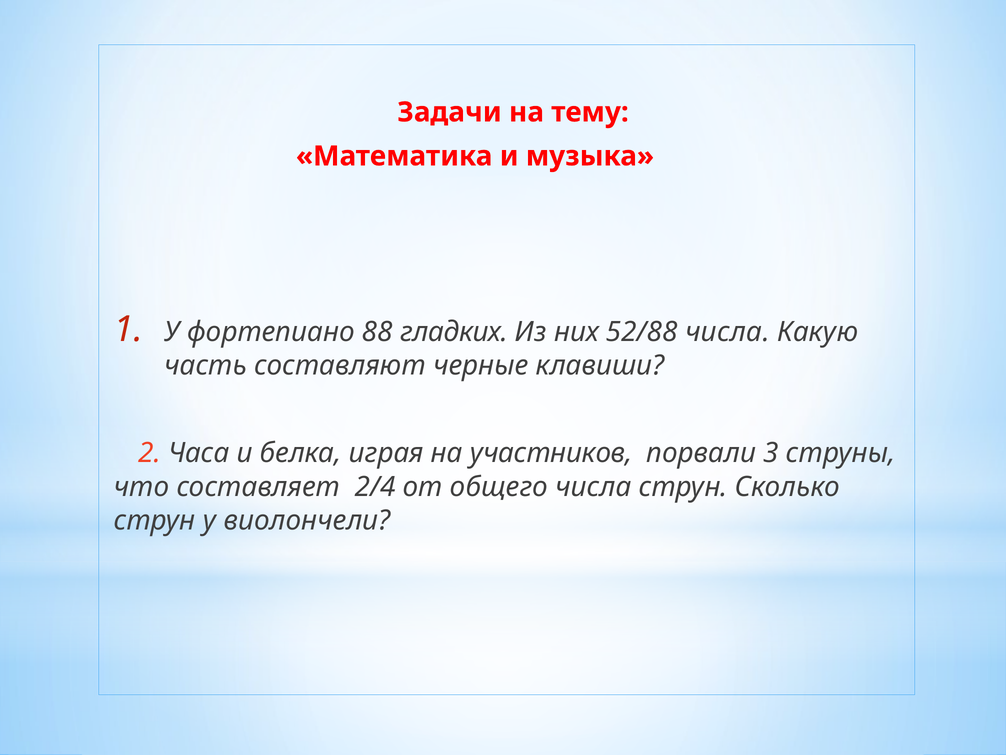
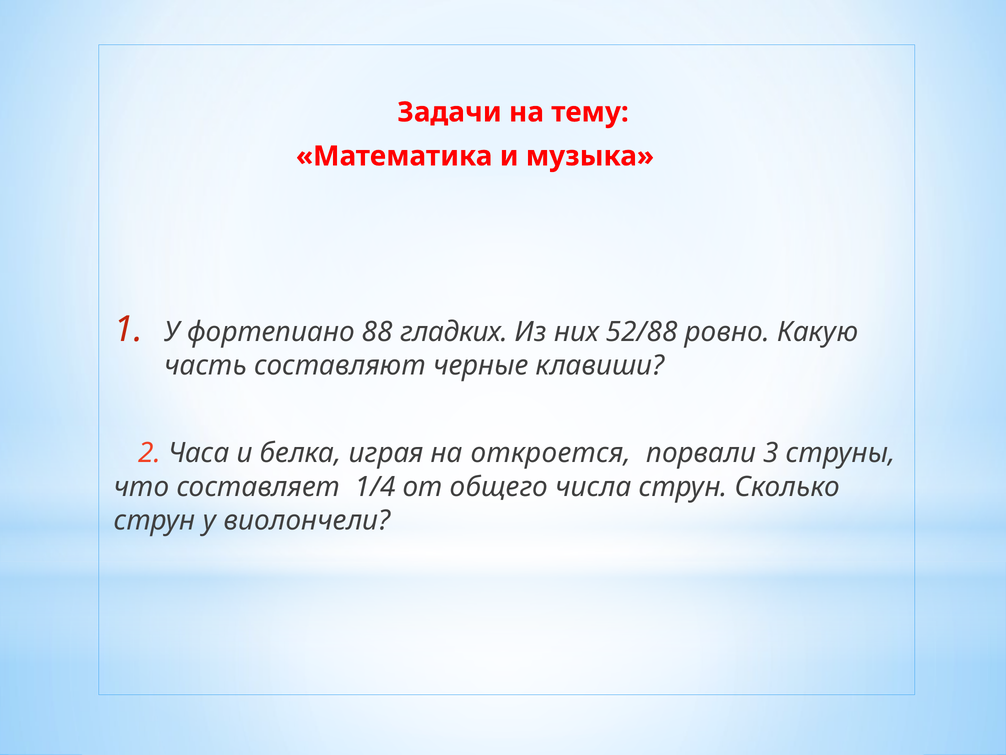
52/88 числа: числа -> ровно (728, 332)
участников: участников -> откроется (551, 453)
2/4: 2/4 -> 1/4 (375, 486)
